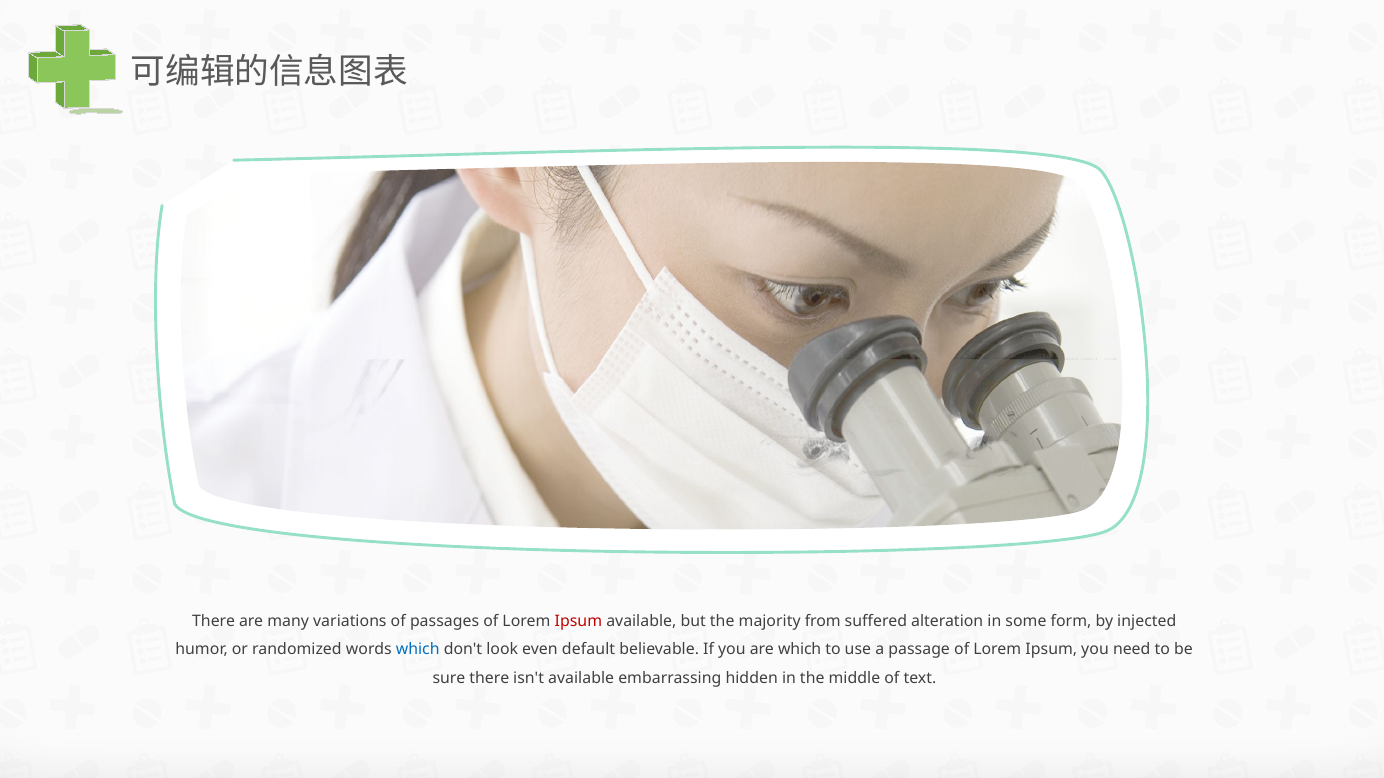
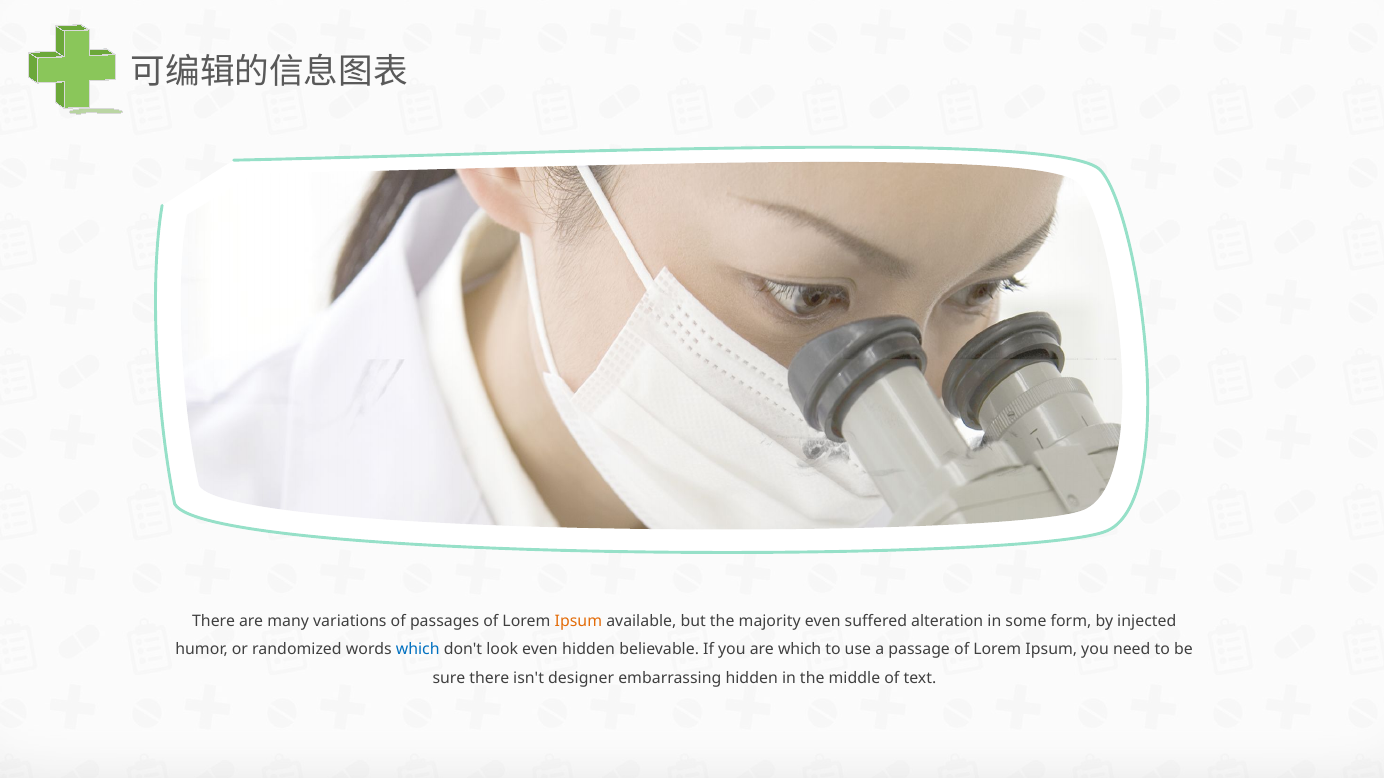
Ipsum colour: red -> orange (578, 622)
majority from: from -> even (823, 622)
even default: default -> hidden (589, 650)
isn't available: available -> designer (581, 679)
